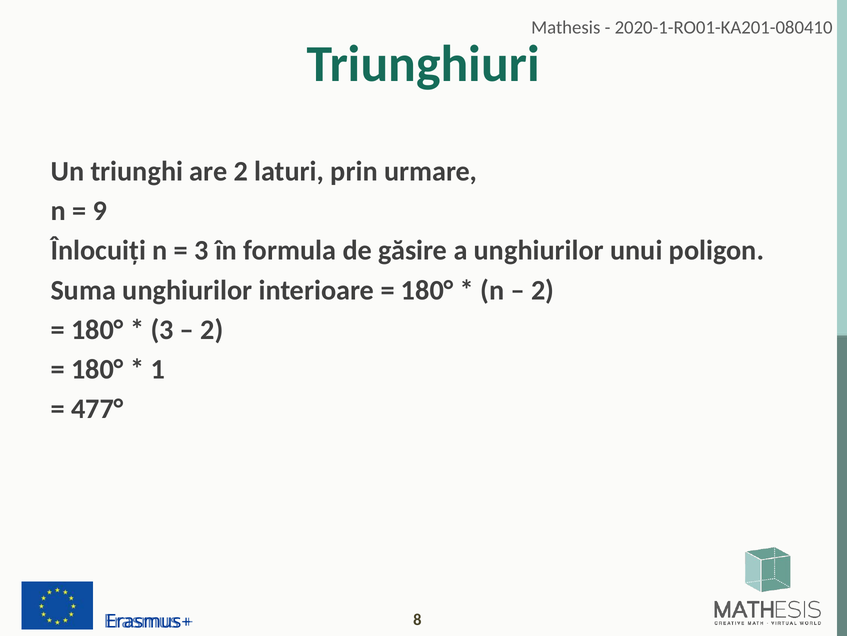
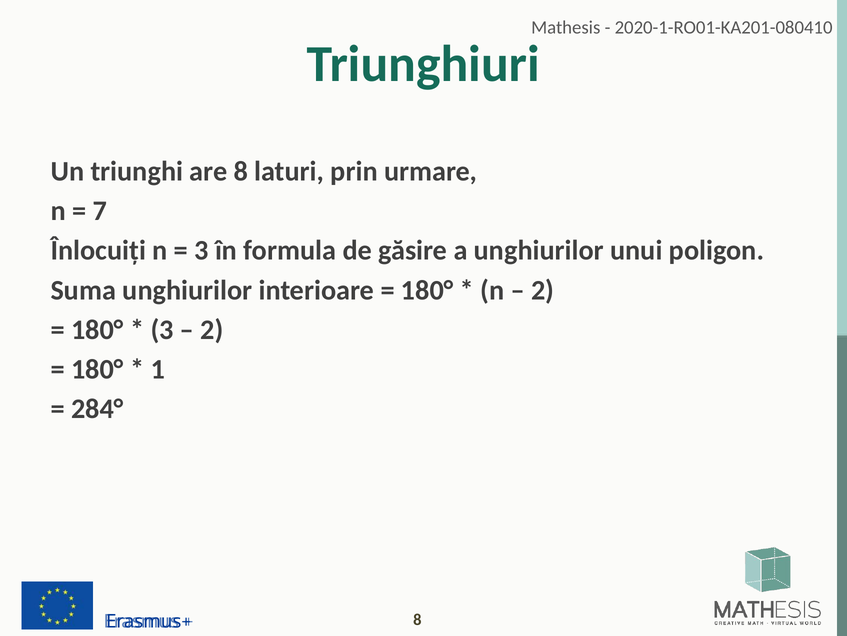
are 2: 2 -> 8 (241, 171)
9: 9 -> 7 (100, 211)
477°: 477° -> 284° (97, 408)
